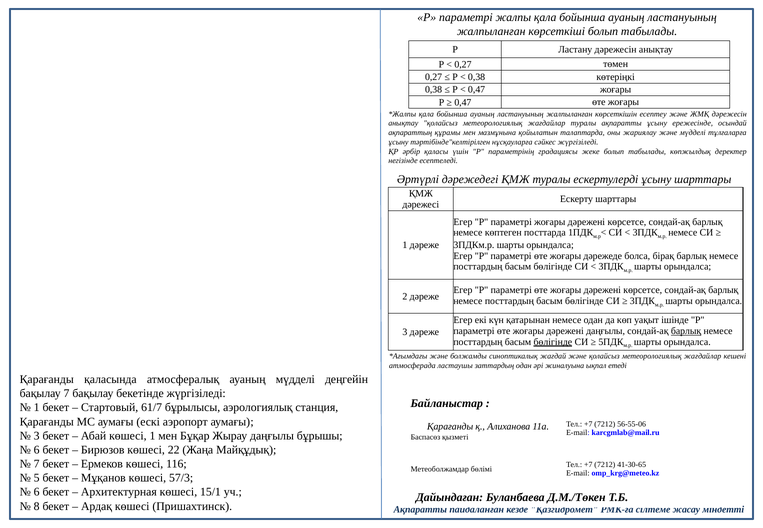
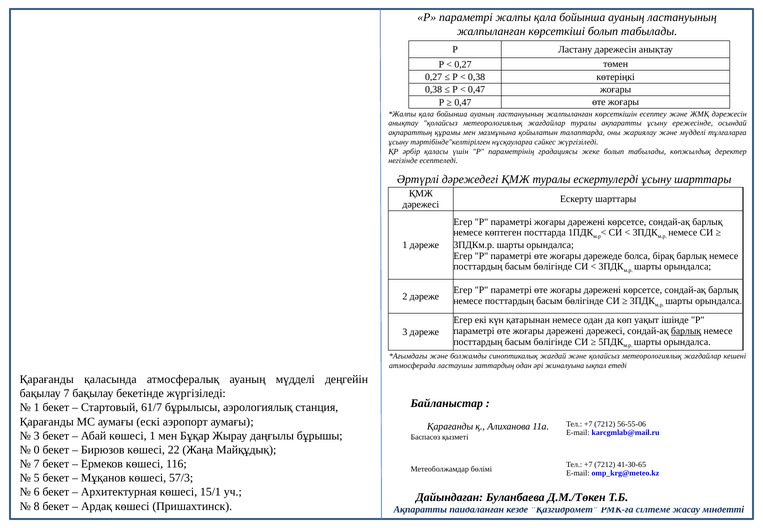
дәрежені даңғылы: даңғылы -> дәрежесі (606, 331)
бөлігінде underline: present -> none (553, 342)
6: 6 -> 0 (37, 450)
